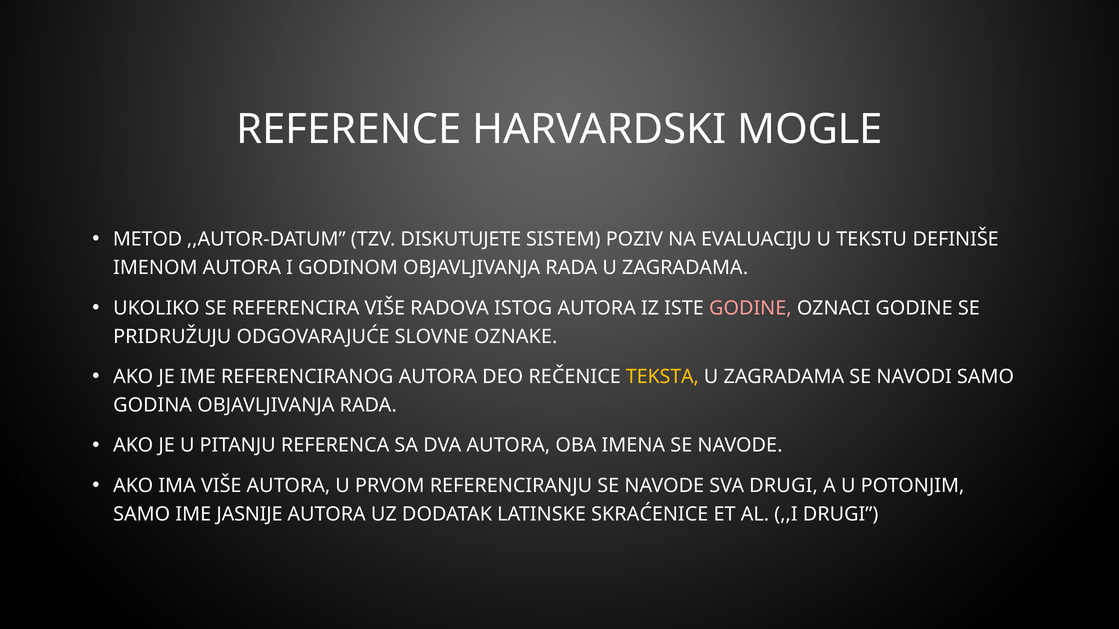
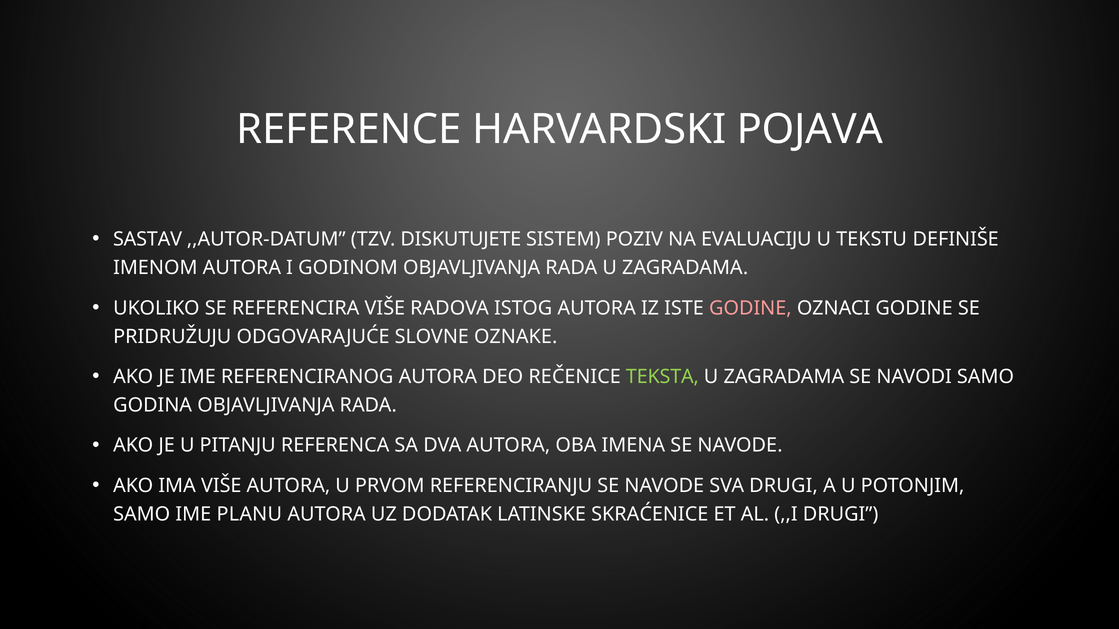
MOGLE: MOGLE -> POJAVA (810, 130)
METOD: METOD -> SASTAV (148, 239)
TEKSTA colour: yellow -> light green (662, 377)
JASNIJE: JASNIJE -> PLANU (249, 515)
